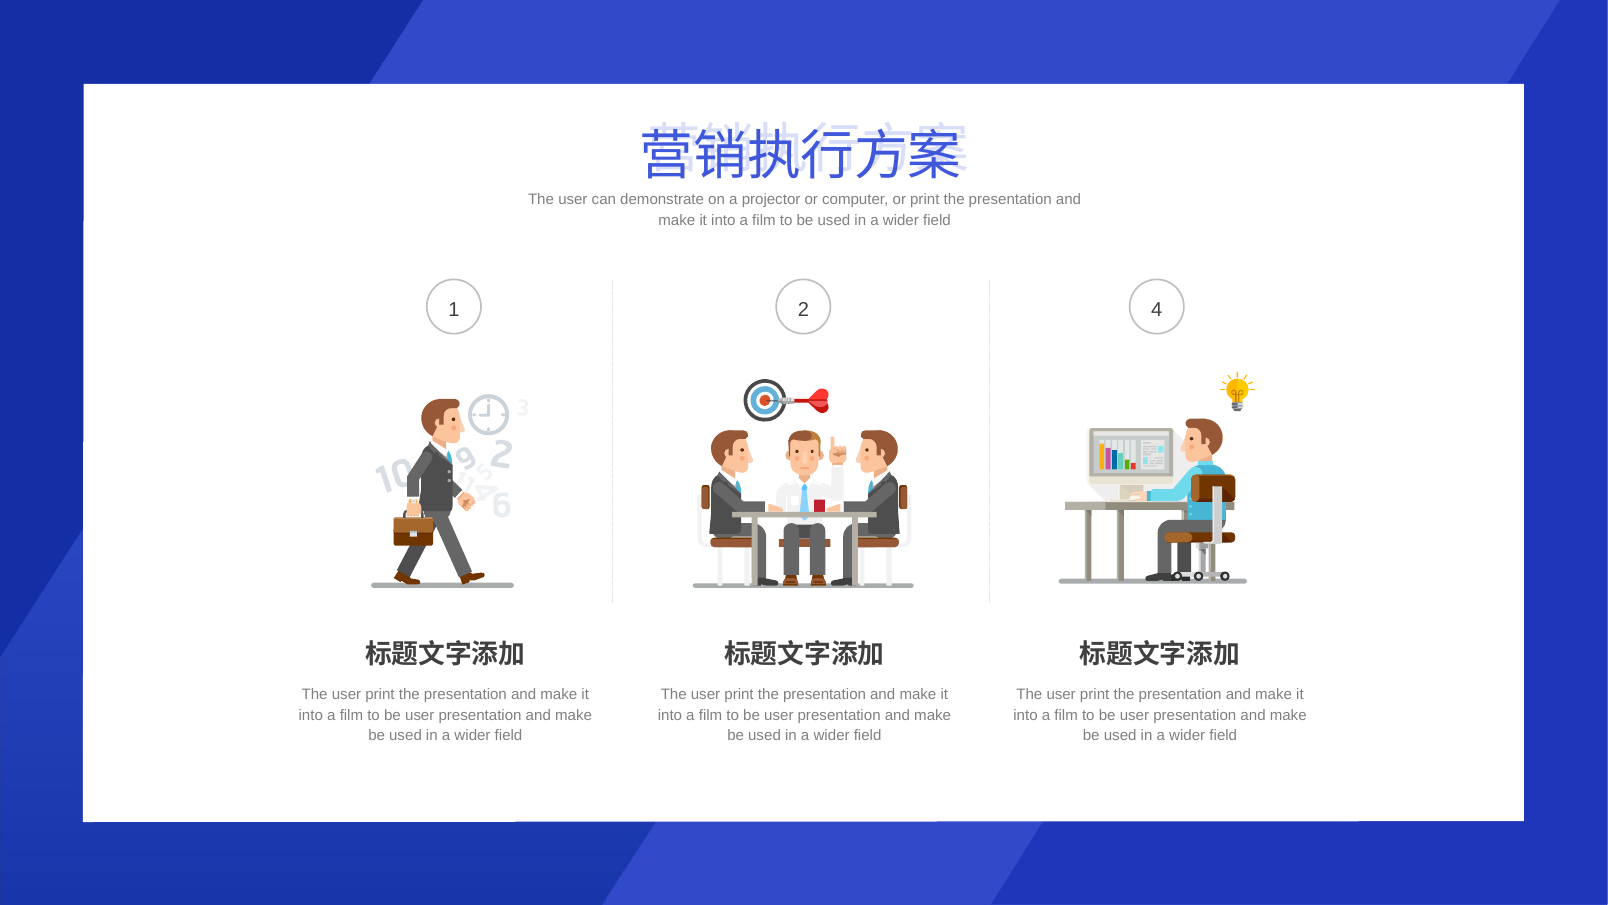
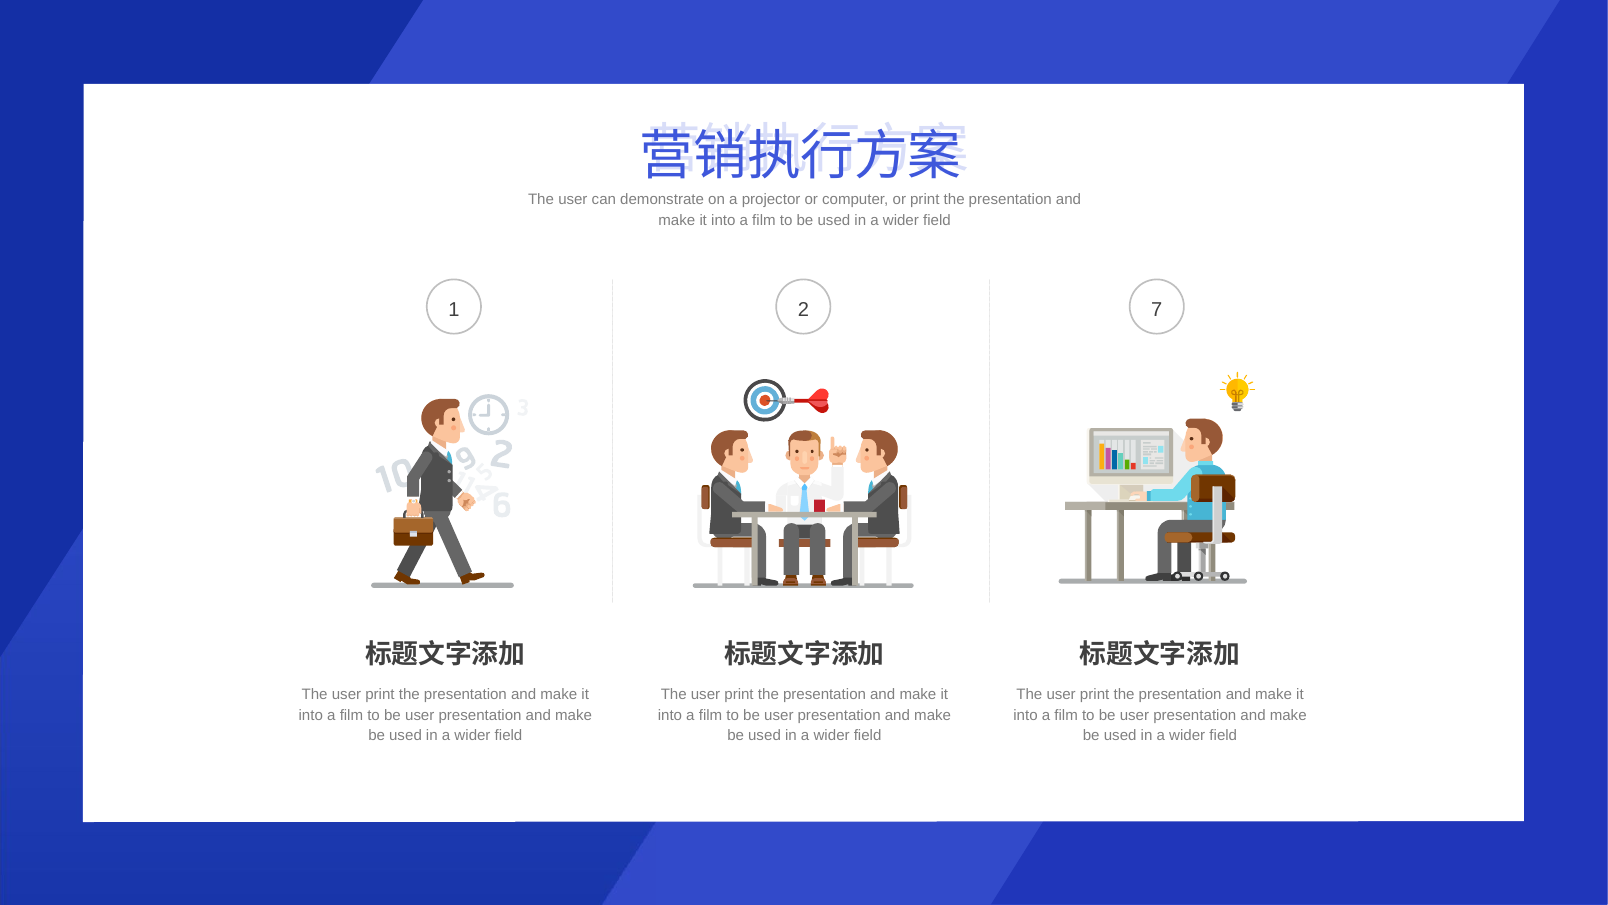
4: 4 -> 7 (1157, 310)
